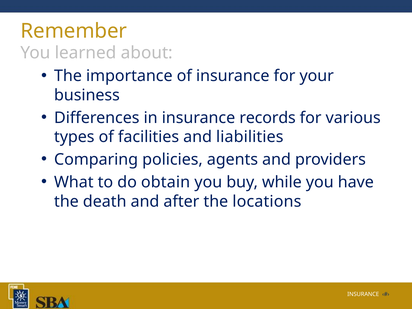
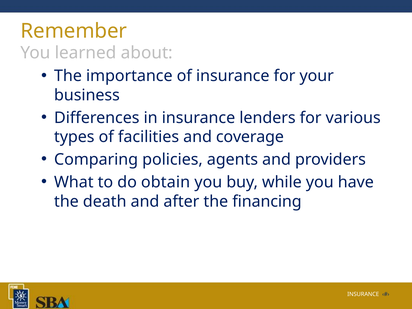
records: records -> lenders (267, 118)
liabilities: liabilities -> coverage (250, 137)
locations: locations -> financing (267, 201)
